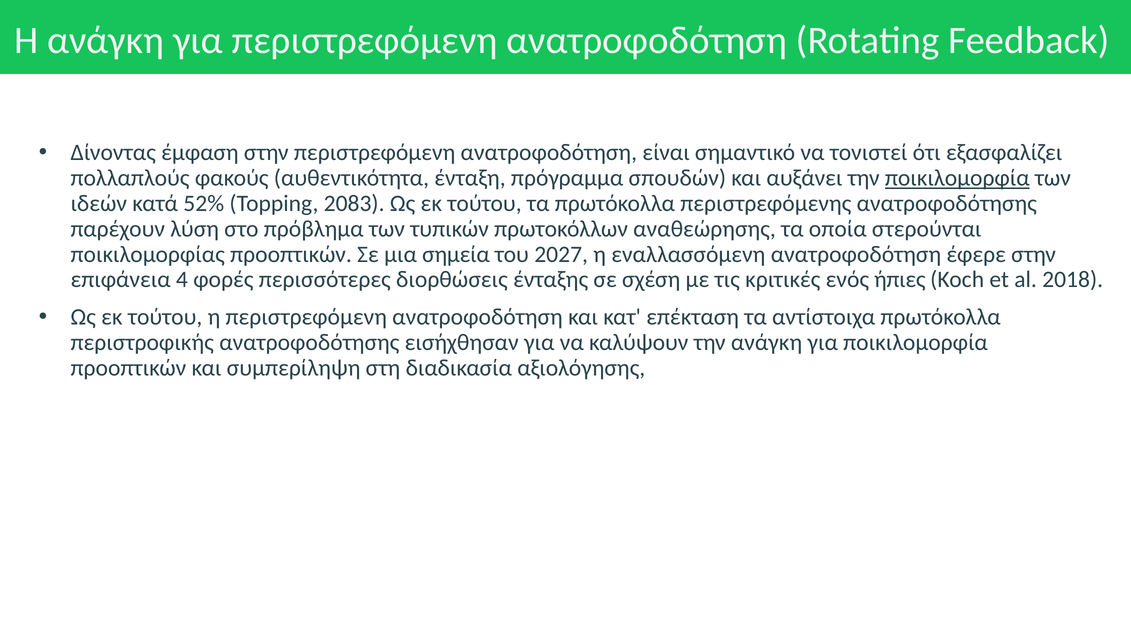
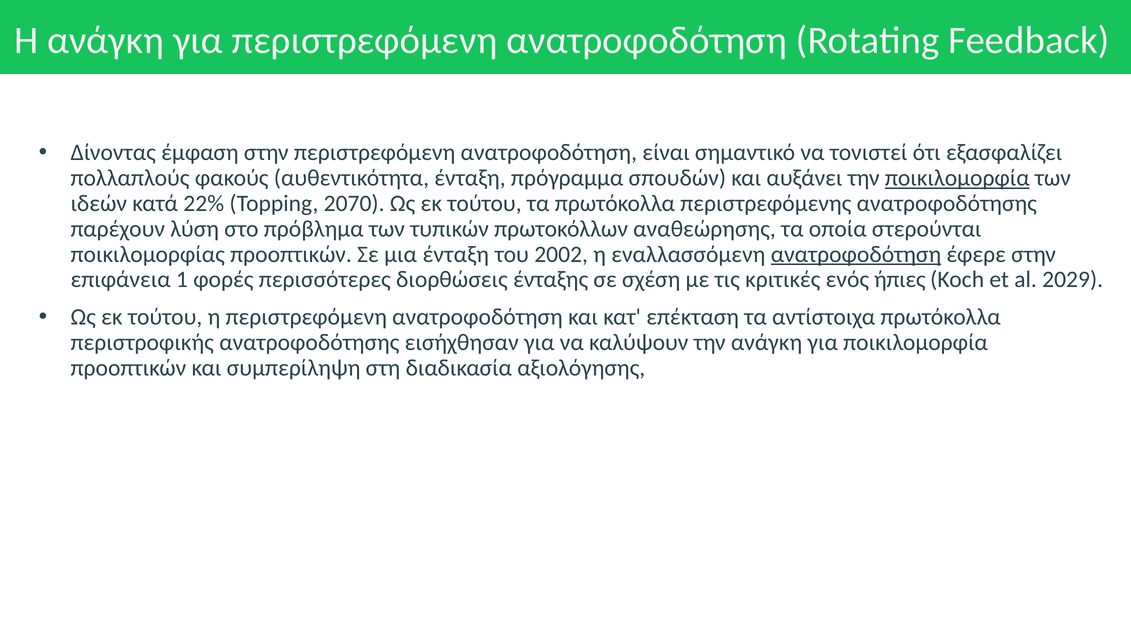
52%: 52% -> 22% (204, 203)
2083: 2083 -> 2070 (354, 203)
μια σημεία: σημεία -> ένταξη (456, 254)
2027: 2027 -> 2002 (561, 254)
ανατροφοδότηση underline: none -> present (856, 254)
4: 4 -> 1 (182, 280)
2018: 2018 -> 2029 (1073, 280)
